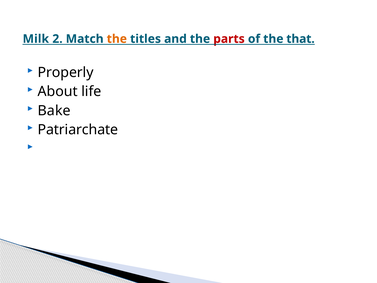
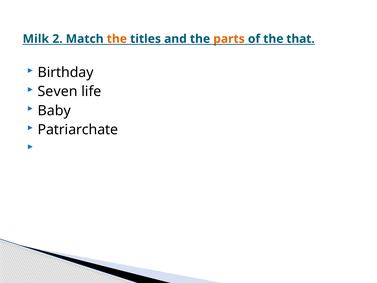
parts colour: red -> orange (229, 39)
Properly: Properly -> Birthday (66, 72)
About: About -> Seven (58, 91)
Bake: Bake -> Baby (54, 111)
